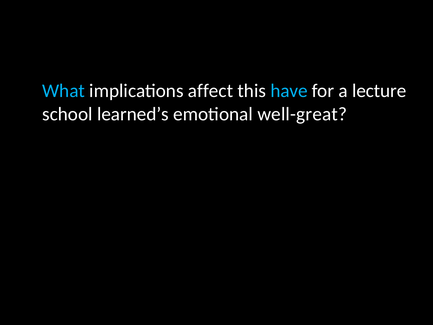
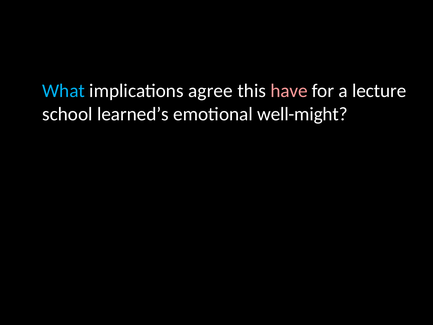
affect: affect -> agree (210, 91)
have colour: light blue -> pink (289, 91)
well-great: well-great -> well-might (302, 114)
